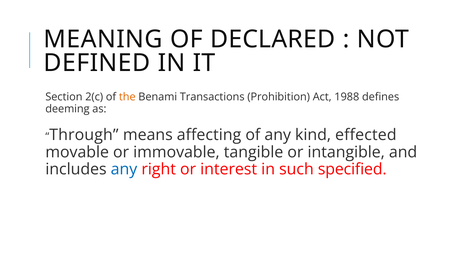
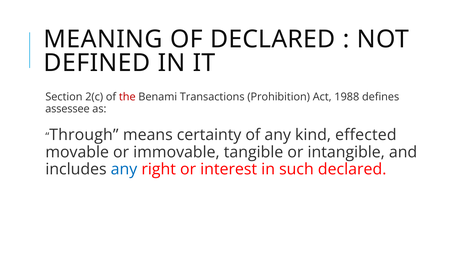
the colour: orange -> red (127, 97)
deeming: deeming -> assessee (67, 109)
affecting: affecting -> certainty (209, 135)
such specified: specified -> declared (352, 169)
